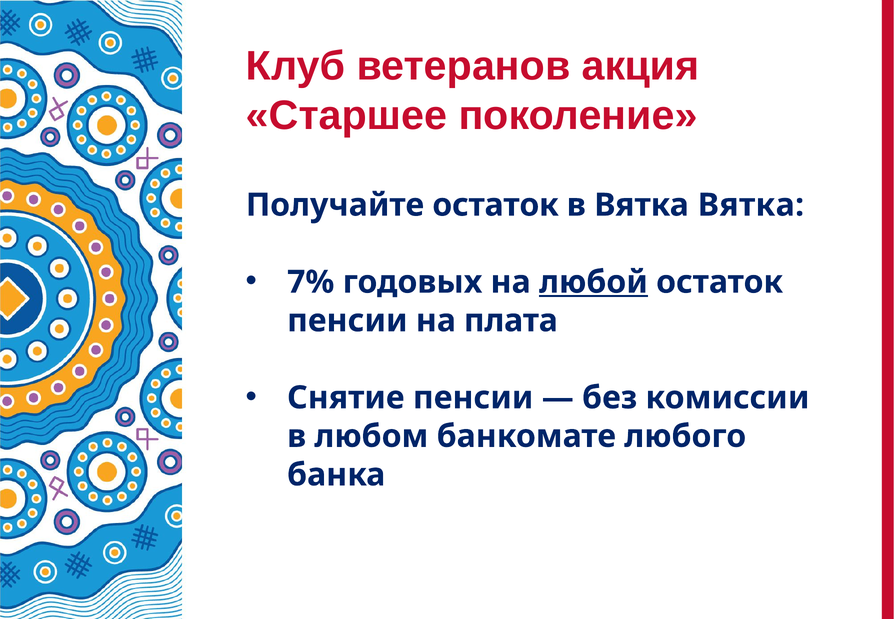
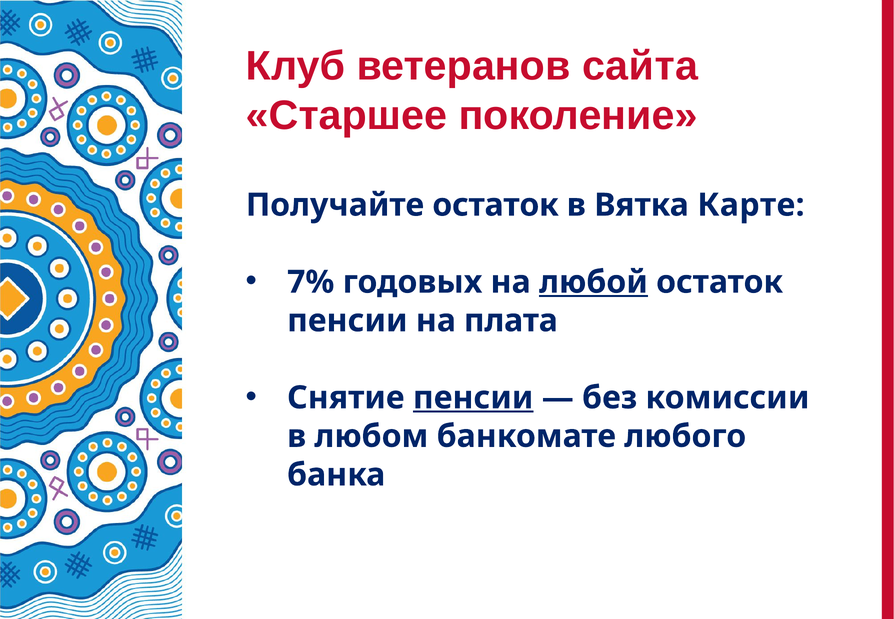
акция: акция -> сайта (640, 66)
Вятка Вятка: Вятка -> Карте (751, 205)
пенсии underline: none -> present (473, 398)
